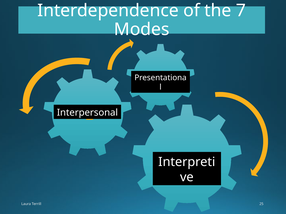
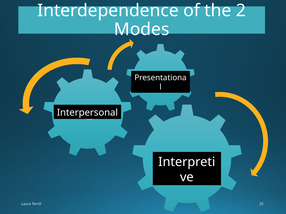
the 7: 7 -> 2 (241, 11)
